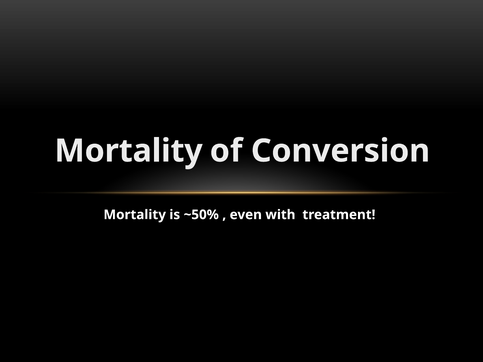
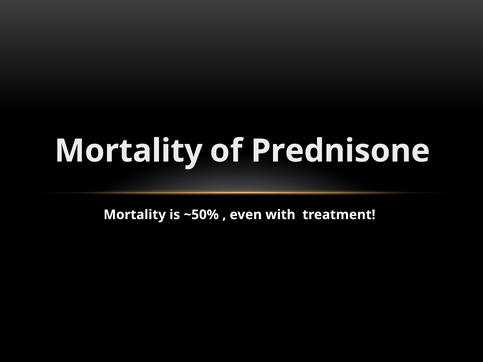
Conversion: Conversion -> Prednisone (341, 151)
